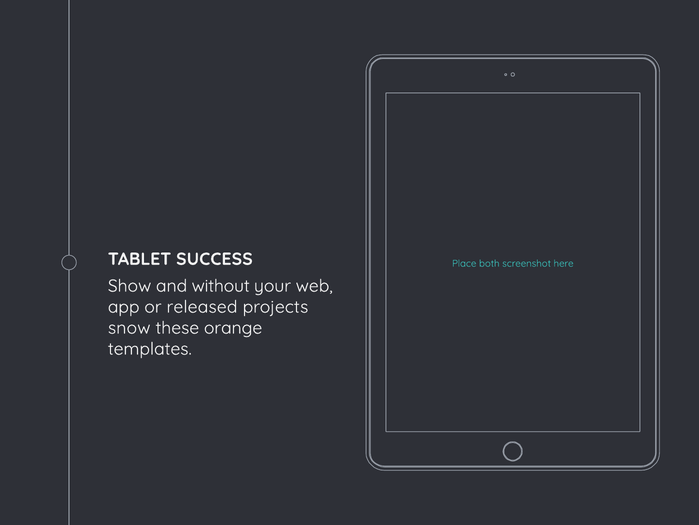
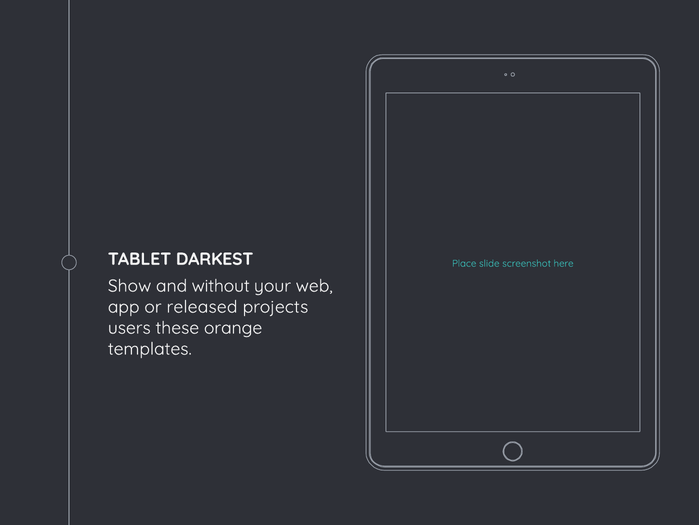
SUCCESS: SUCCESS -> DARKEST (215, 259)
both: both -> slide (489, 263)
snow: snow -> users (129, 327)
